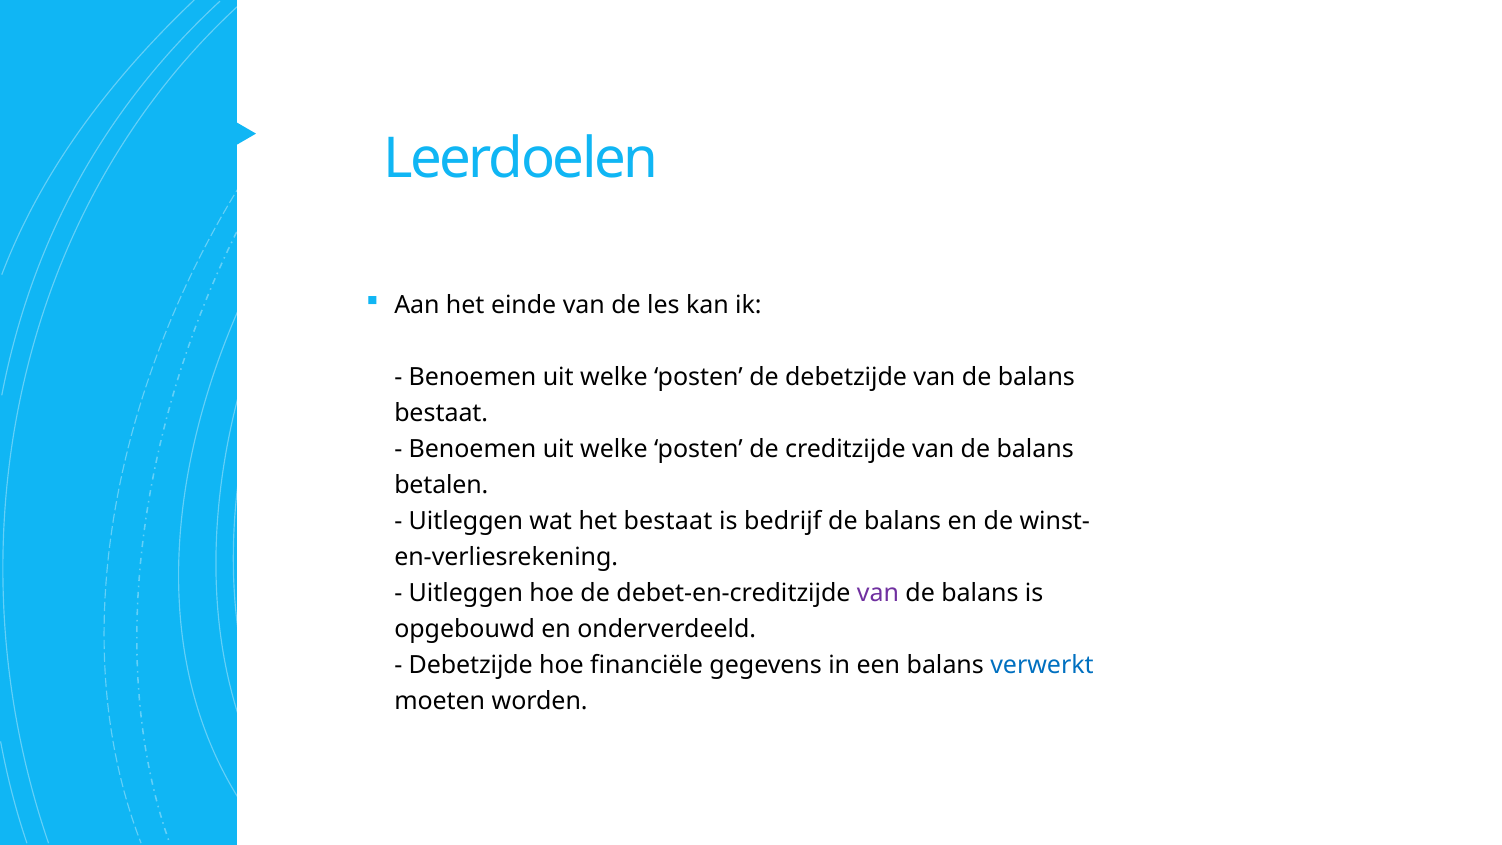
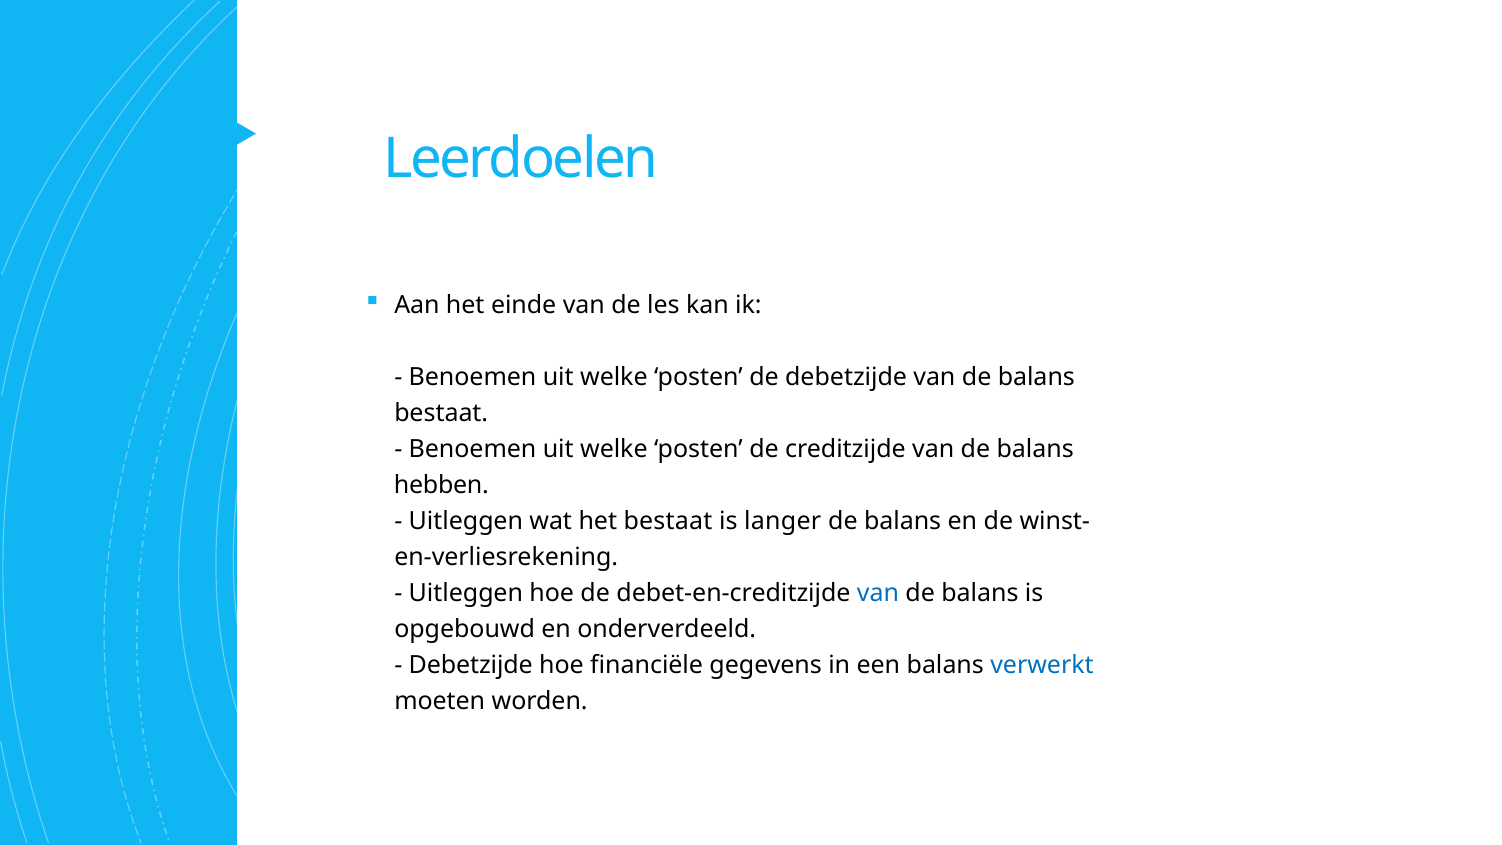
betalen: betalen -> hebben (441, 485)
bedrijf: bedrijf -> langer (783, 521)
van colour: purple -> blue (878, 593)
